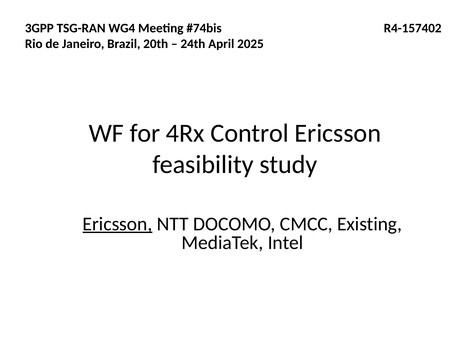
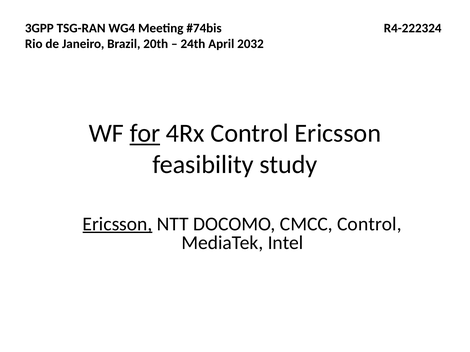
R4-157402: R4-157402 -> R4-222324 (413, 28)
2025: 2025 -> 2032 (250, 44)
for underline: none -> present (145, 133)
CMCC Existing: Existing -> Control (369, 224)
